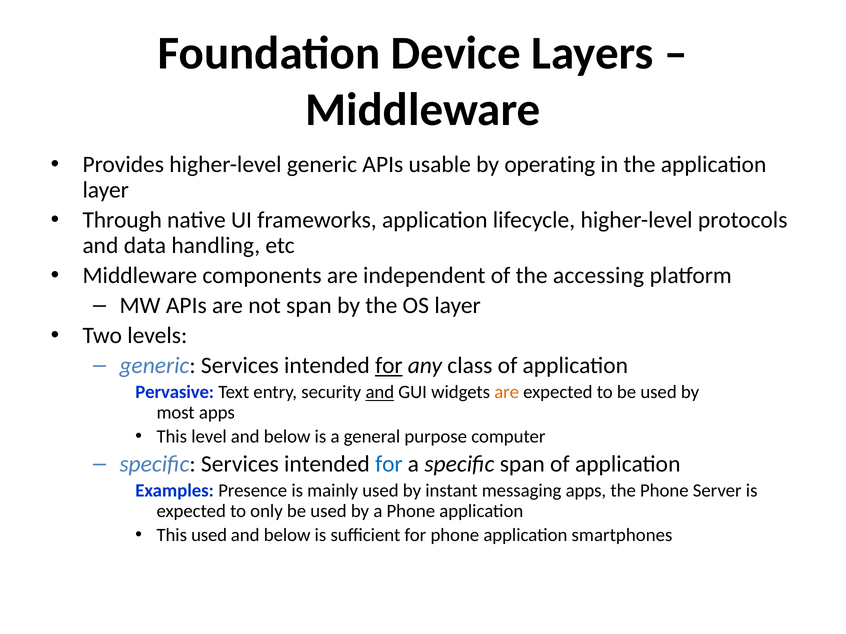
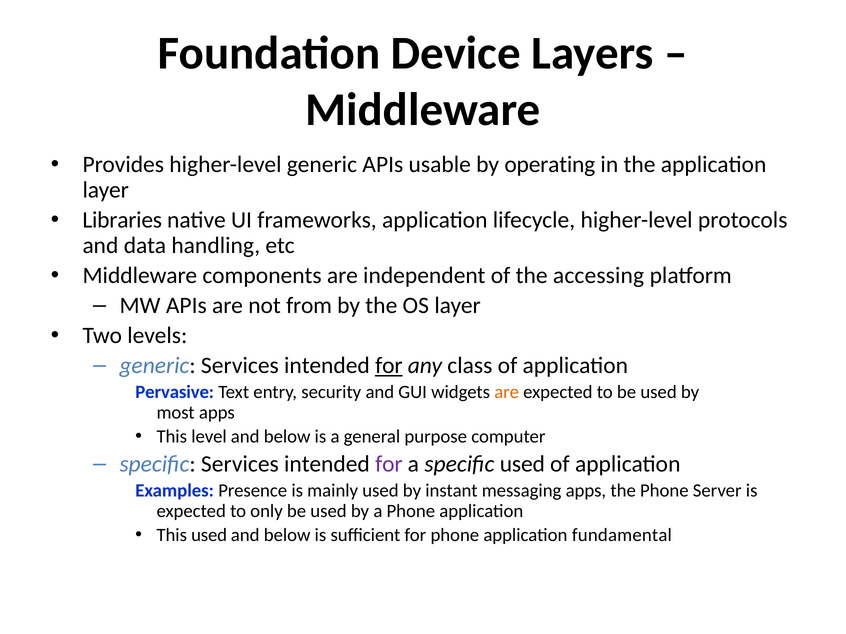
Through: Through -> Libraries (122, 220)
not span: span -> from (309, 306)
and underline: present -> none (380, 393)
for colour: blue -> purple (389, 464)
specific span: span -> used (522, 464)
smartphones: smartphones -> fundamental (622, 535)
